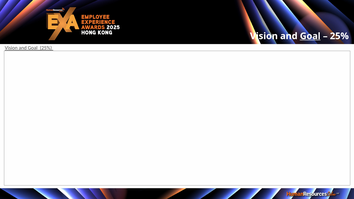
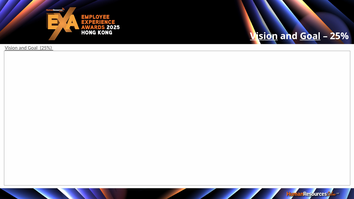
Vision underline: none -> present (264, 36)
